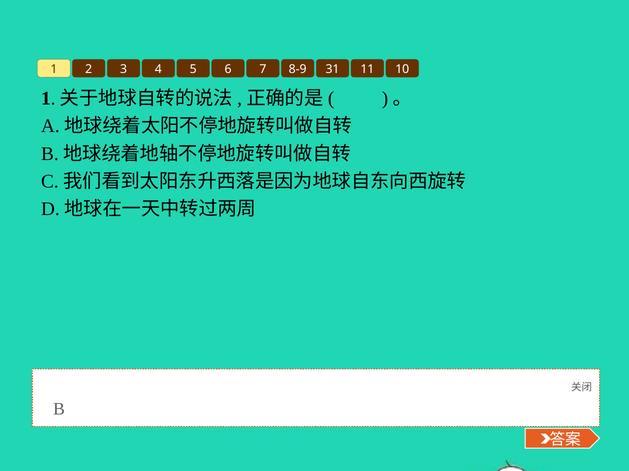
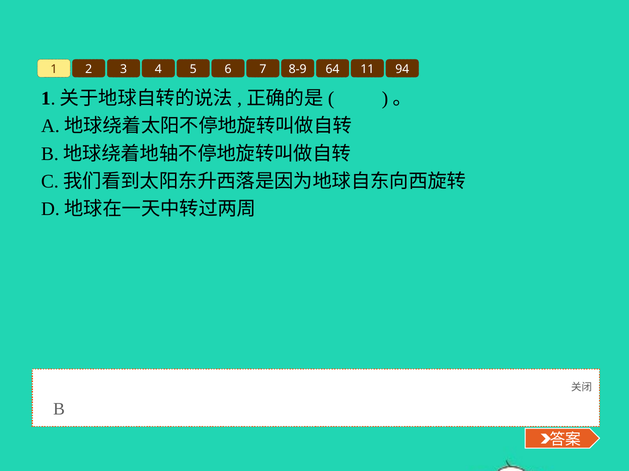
31: 31 -> 64 (333, 69)
10: 10 -> 94 (402, 69)
